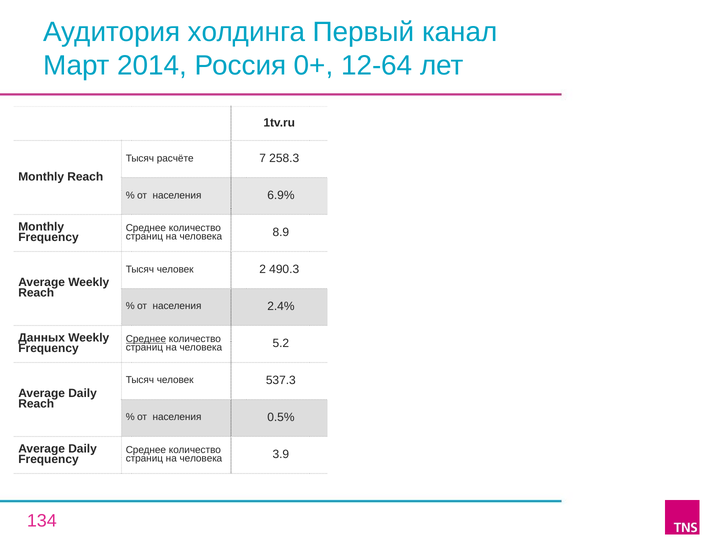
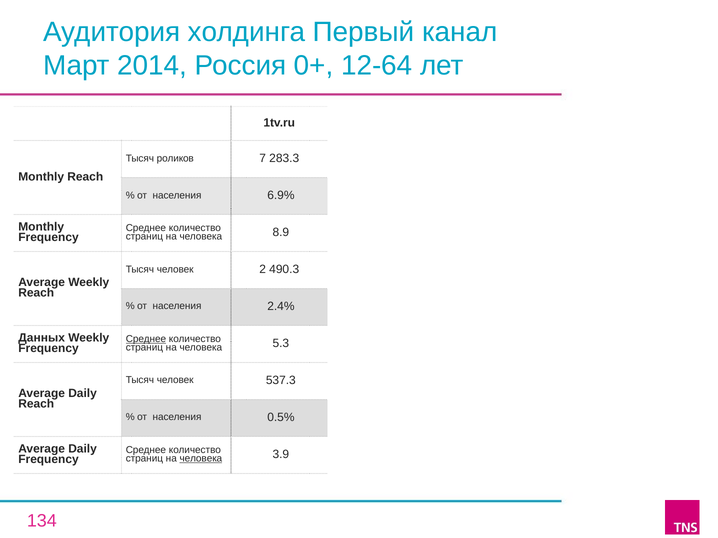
расчёте: расчёте -> роликов (175, 158)
258.3: 258.3 -> 283.3 (284, 158)
5.2: 5.2 -> 5.3 (281, 343)
человека underline: none -> present (201, 459)
